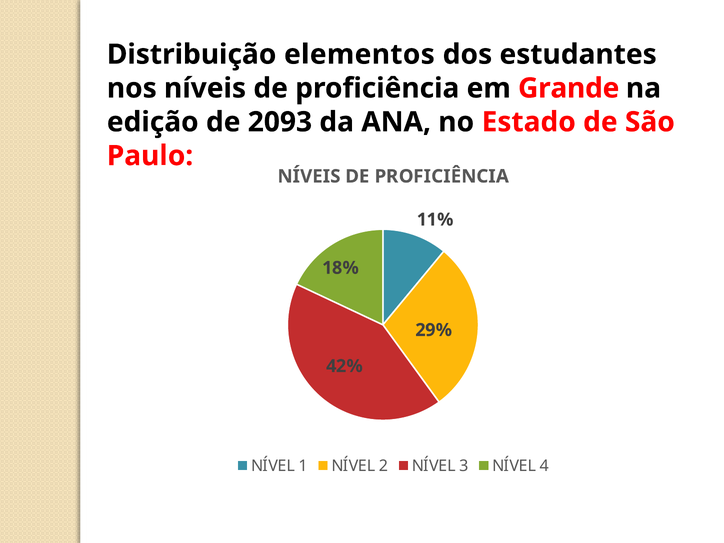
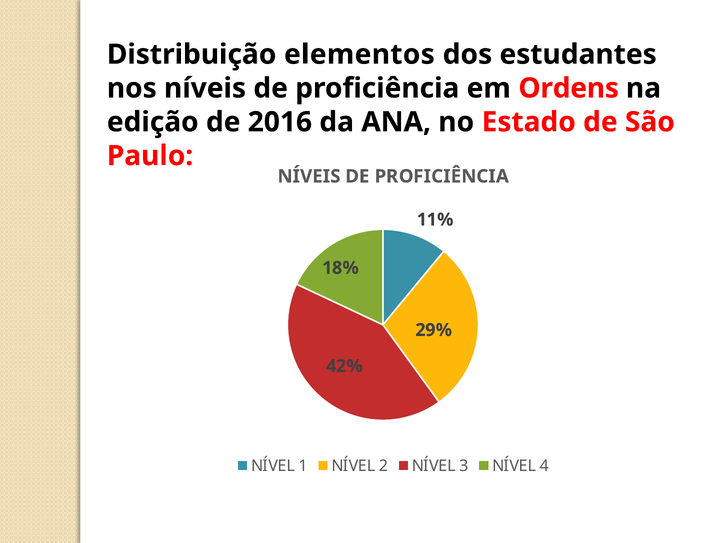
Grande: Grande -> Ordens (569, 88)
2093: 2093 -> 2016 (280, 122)
